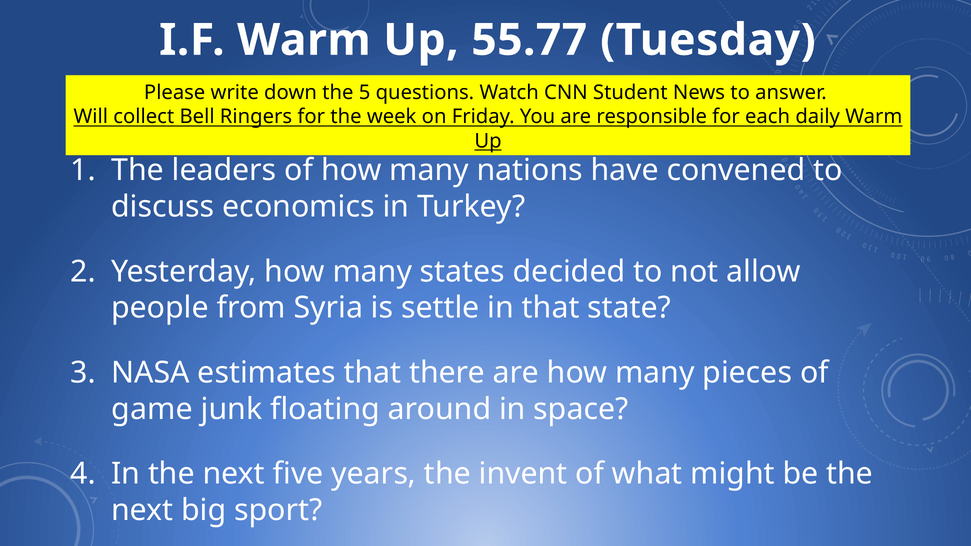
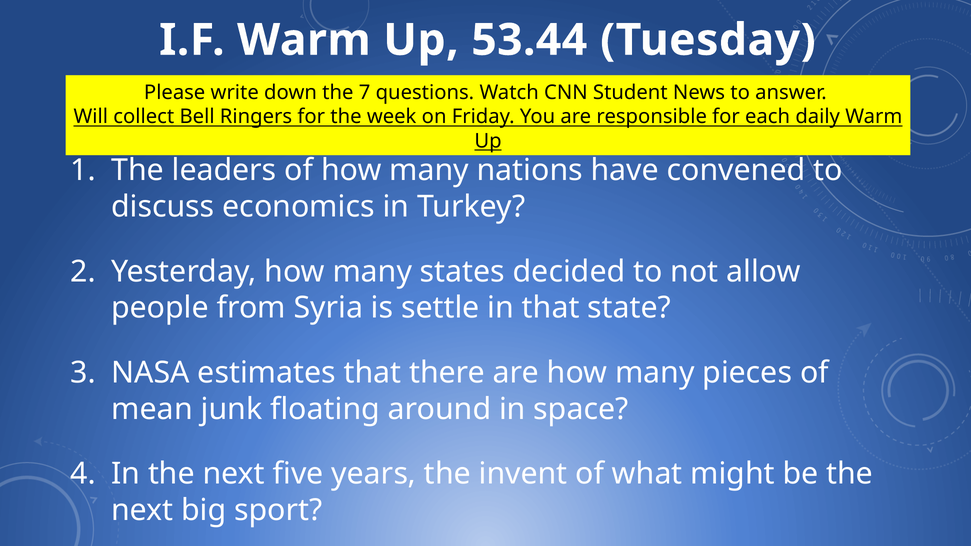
55.77: 55.77 -> 53.44 (529, 40)
5: 5 -> 7 (365, 92)
game: game -> mean (152, 409)
